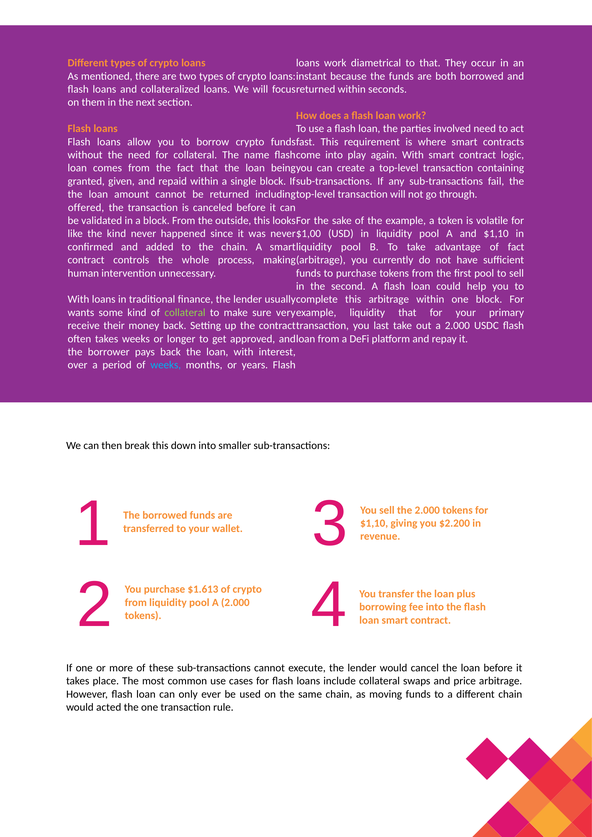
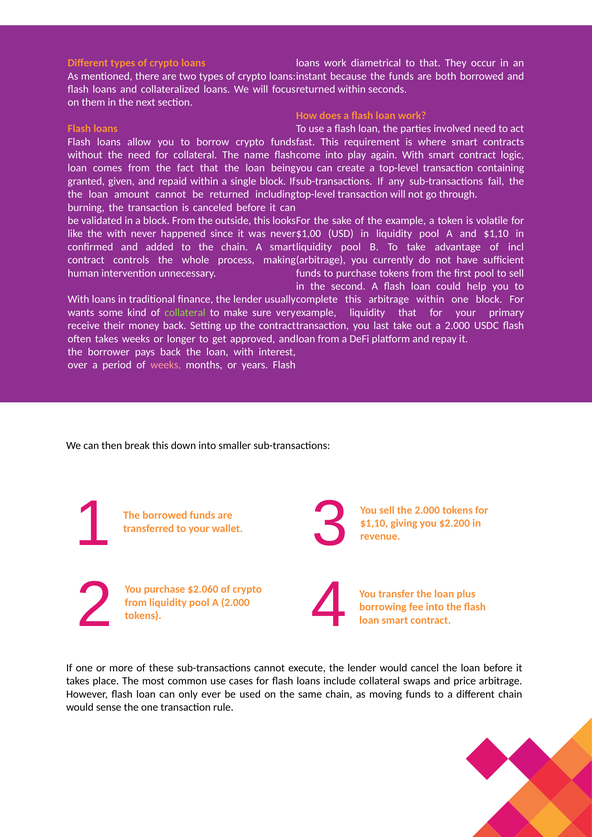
offered: offered -> burning (86, 207)
the kind: kind -> with (117, 234)
of fact: fact -> incl (516, 247)
weeks colour: light blue -> pink (166, 365)
$1.613: $1.613 -> $2.060 (203, 589)
acted: acted -> sense (109, 708)
